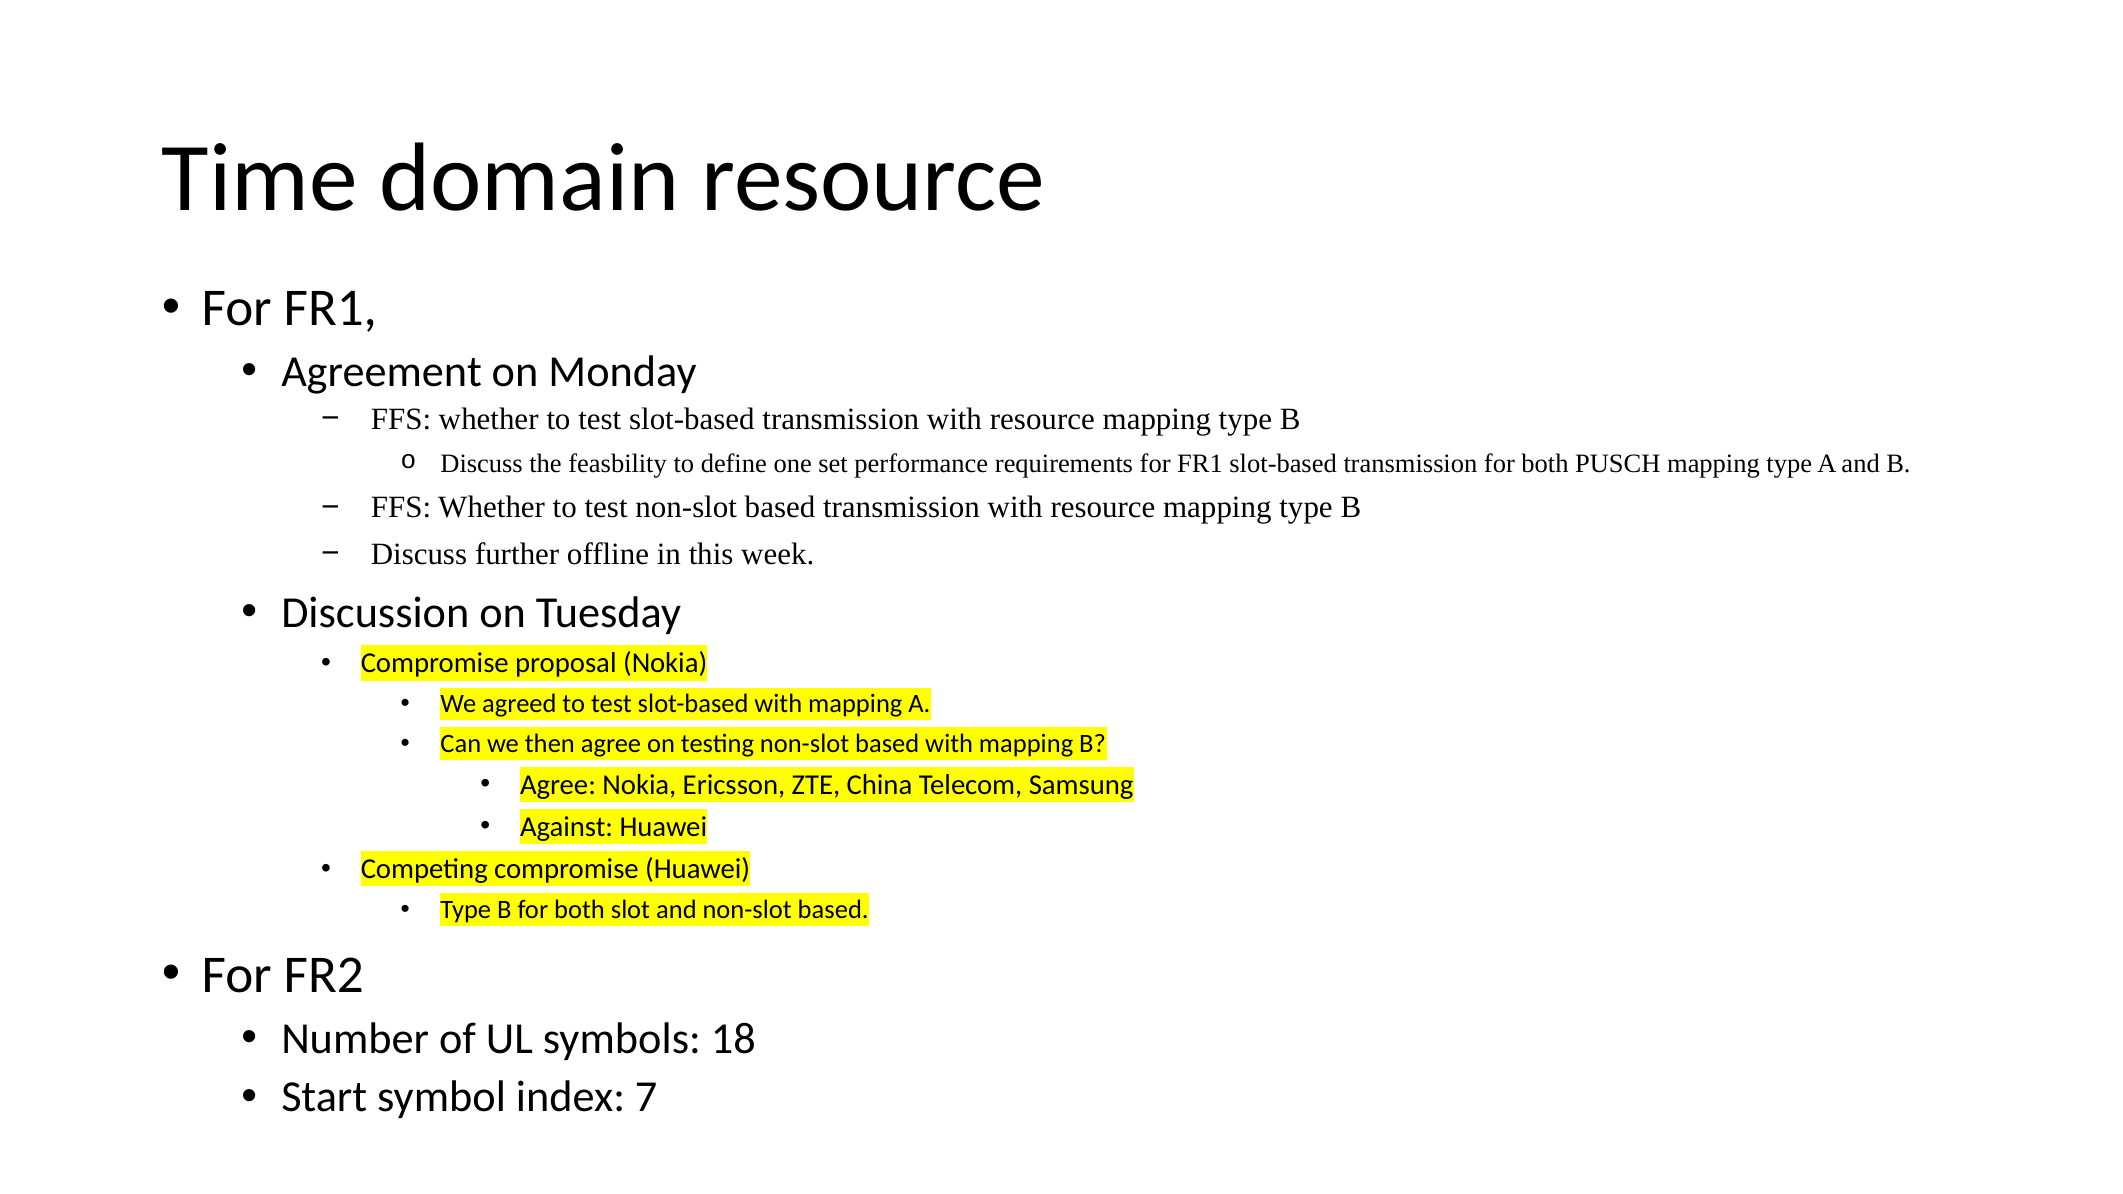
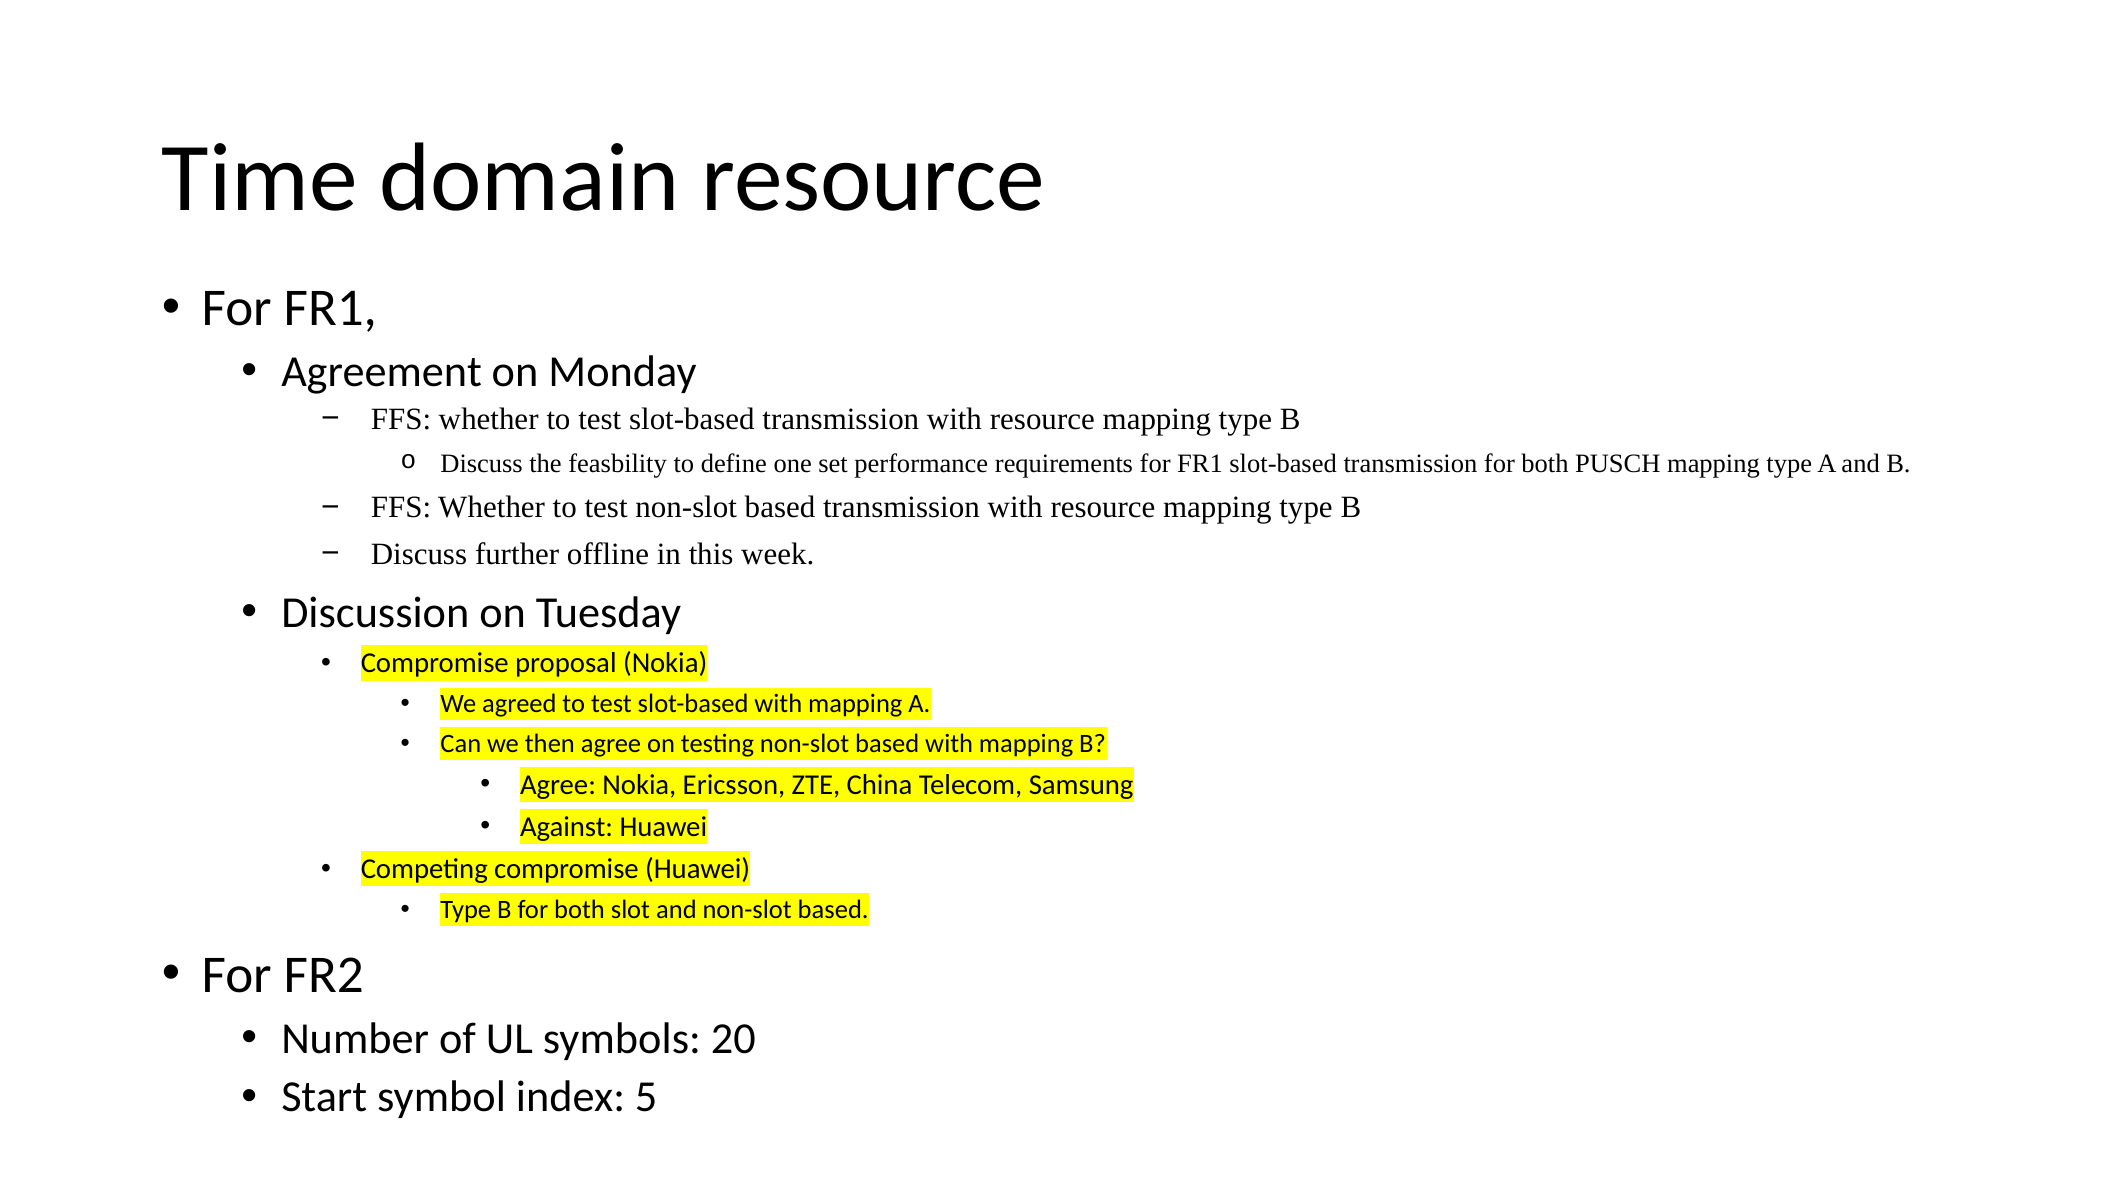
18: 18 -> 20 (733, 1039)
7: 7 -> 5 (646, 1097)
